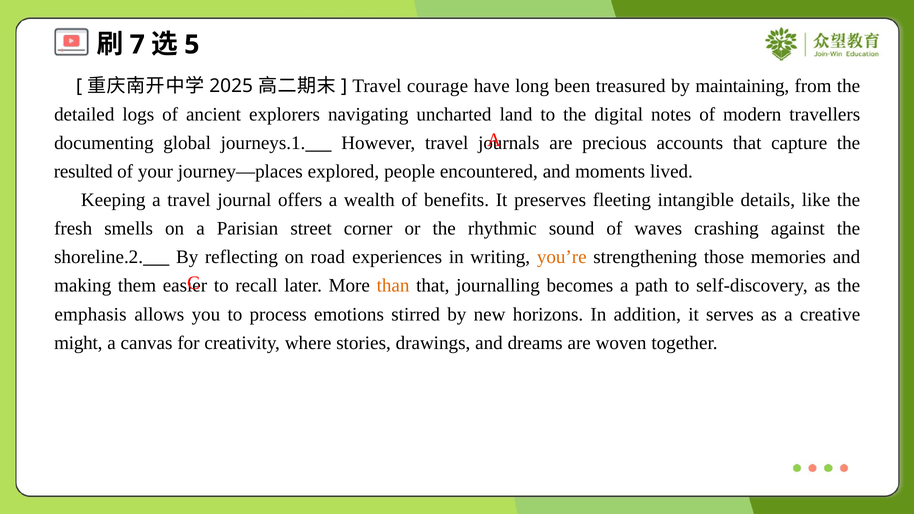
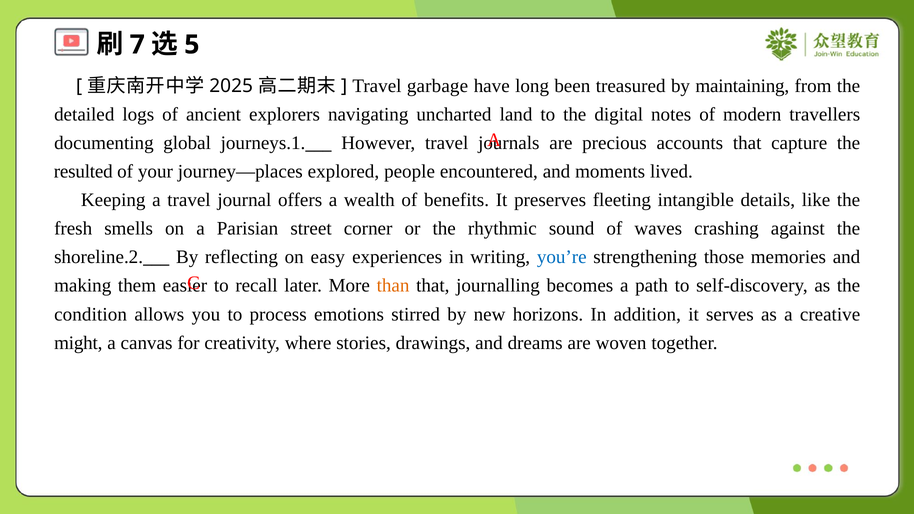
courage: courage -> garbage (438, 86)
road: road -> easy (328, 257)
you’re colour: orange -> blue (562, 257)
emphasis: emphasis -> condition (91, 314)
